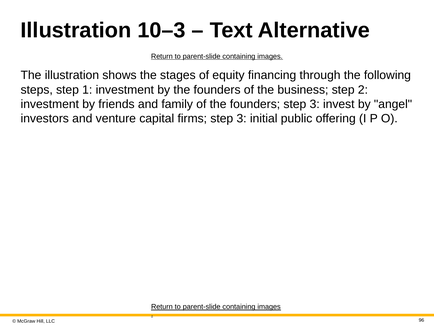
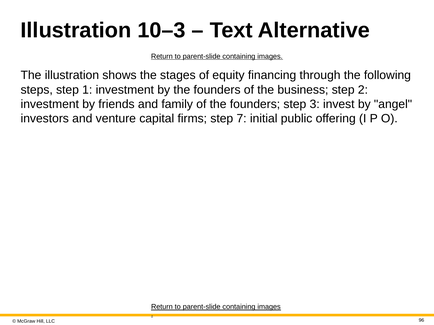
firms step 3: 3 -> 7 (242, 119)
